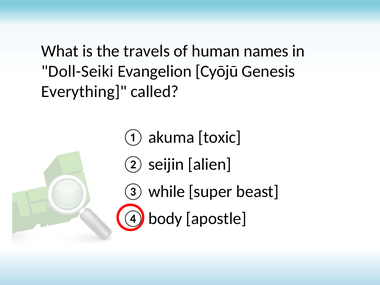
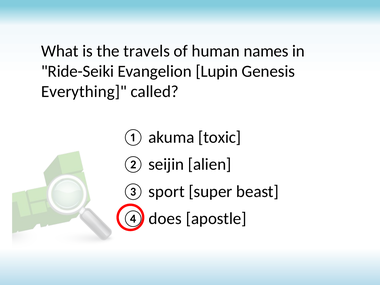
Doll-Seiki: Doll-Seiki -> Ride-Seiki (77, 71)
Cyōjū: Cyōjū -> Lupin (217, 71)
while: while -> sport (167, 191)
body: body -> does (165, 219)
